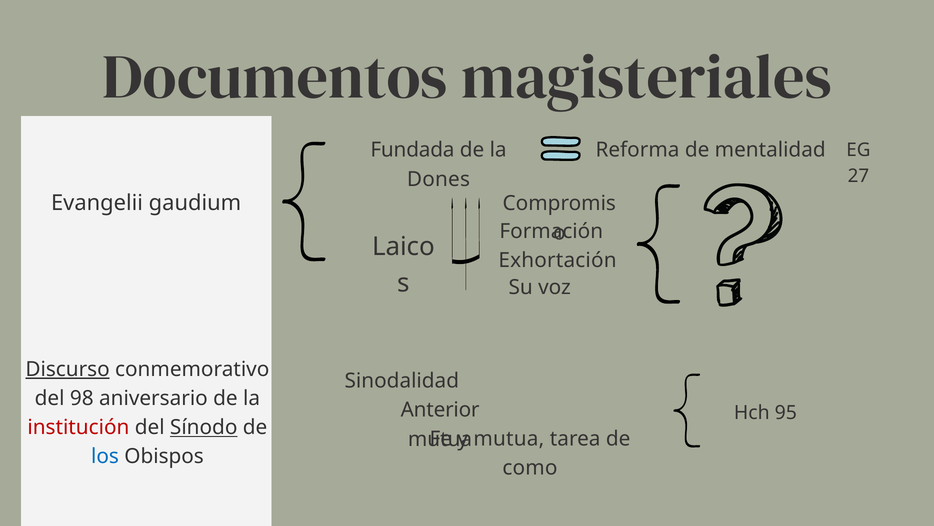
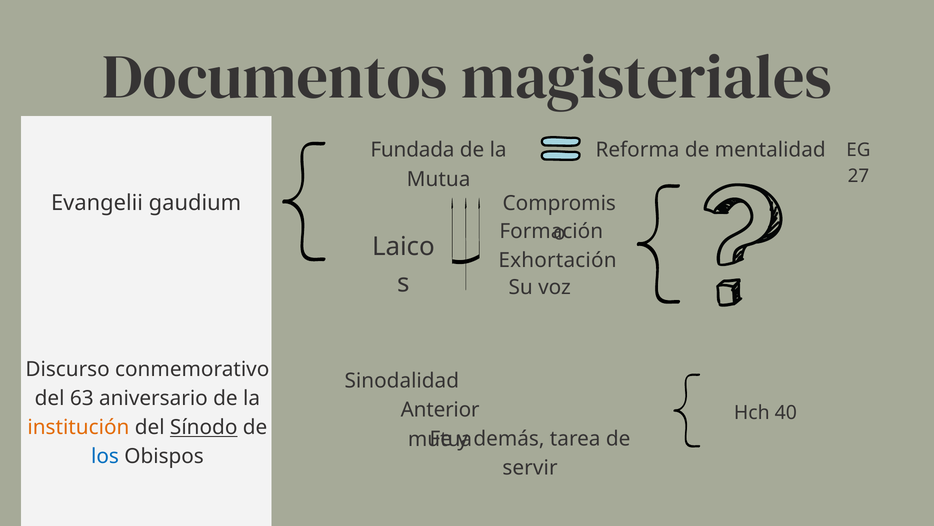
Dones: Dones -> Mutua (439, 179)
Discurso underline: present -> none (68, 369)
98: 98 -> 63 (82, 398)
95: 95 -> 40 (786, 413)
institución colour: red -> orange (78, 427)
mutua: mutua -> demás (509, 439)
como: como -> servir (530, 468)
